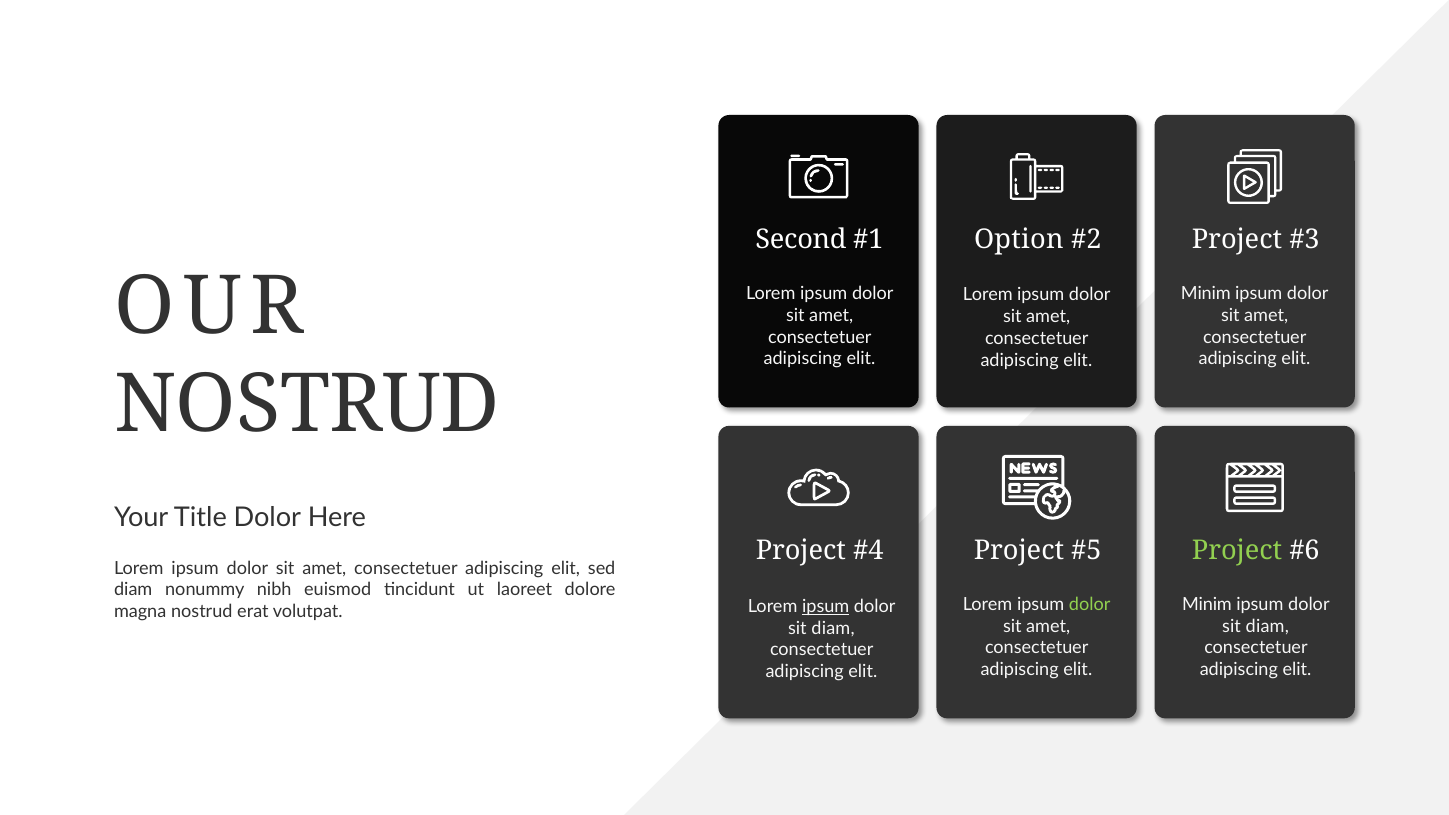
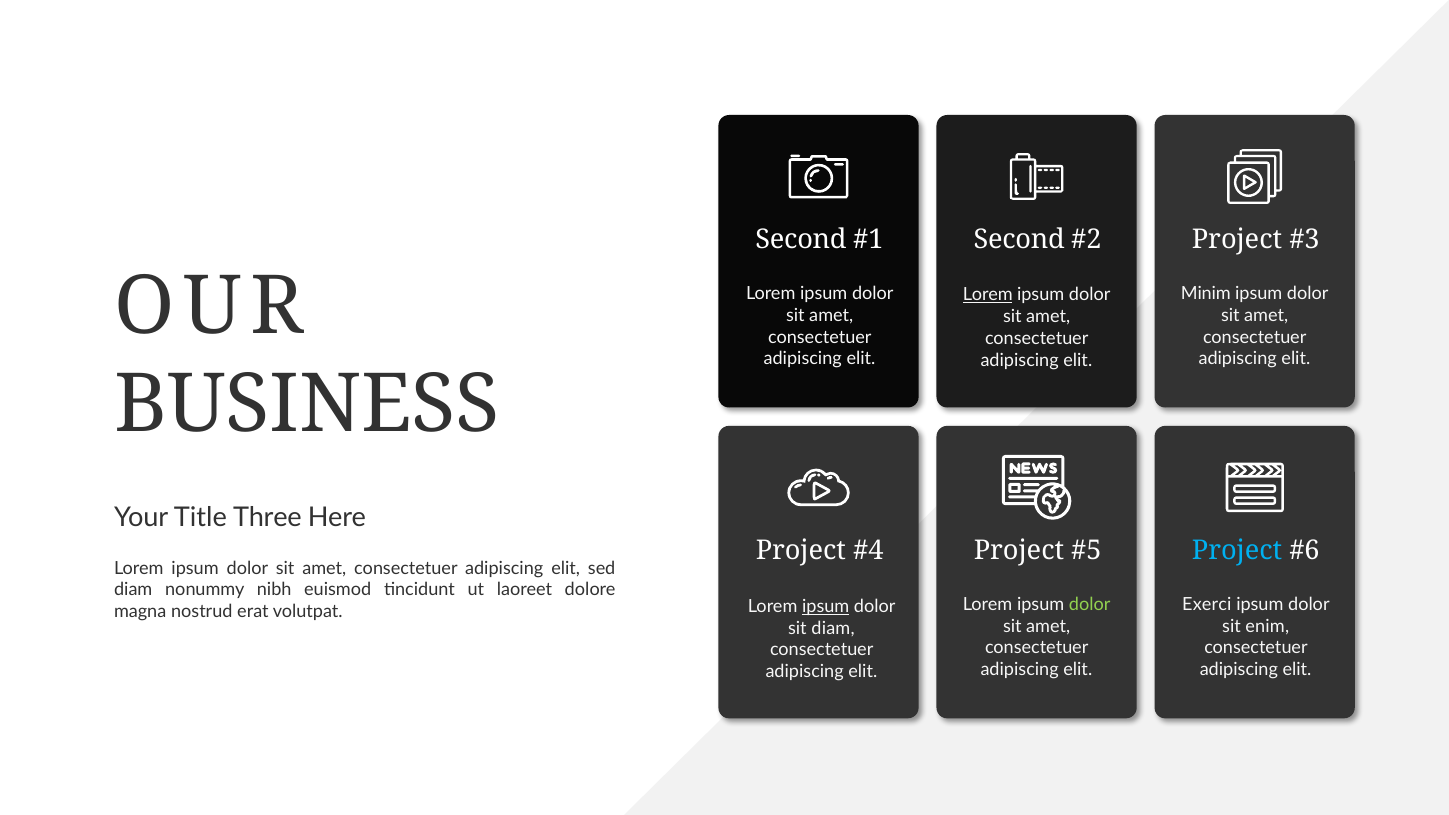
Option: Option -> Second (1019, 240)
Lorem underline: none -> present (988, 295)
NOSTRUD: NOSTRUD -> BUSINESS (307, 404)
Title Dolor: Dolor -> Three (267, 518)
Project colour: light green -> light blue (1237, 551)
Minim: Minim -> Exerci (1207, 605)
diam: diam -> enim (1267, 626)
